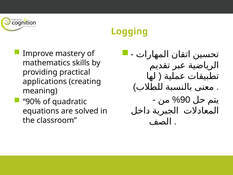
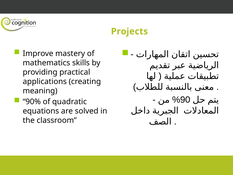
Logging: Logging -> Projects (129, 31)
